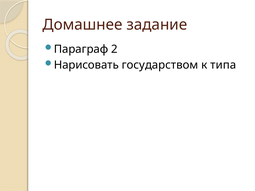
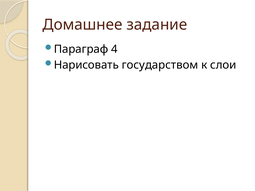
2: 2 -> 4 (114, 49)
типа: типа -> слои (223, 65)
